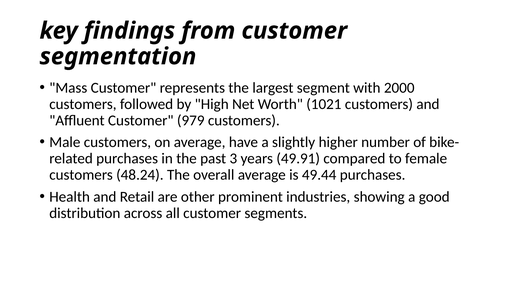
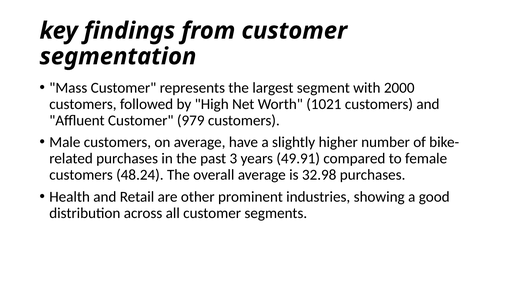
49.44: 49.44 -> 32.98 (319, 175)
